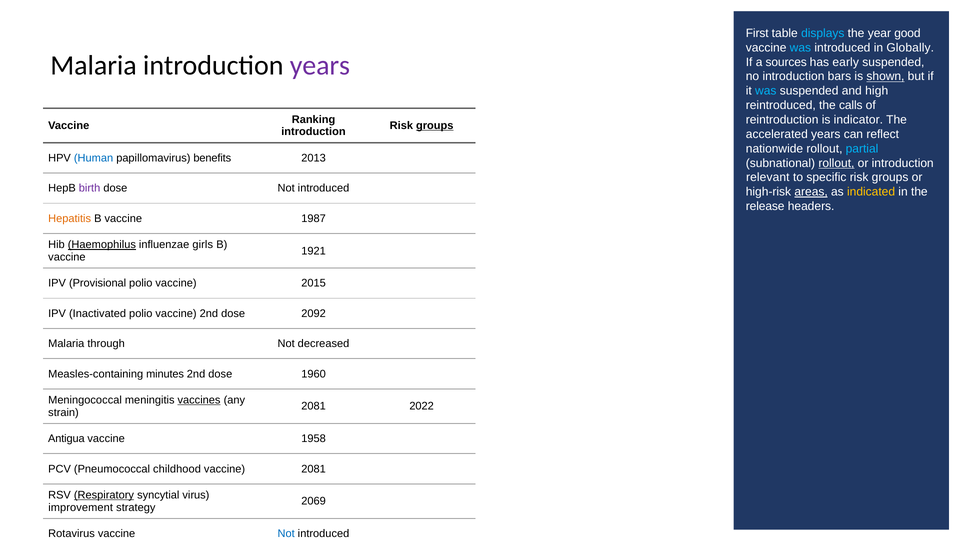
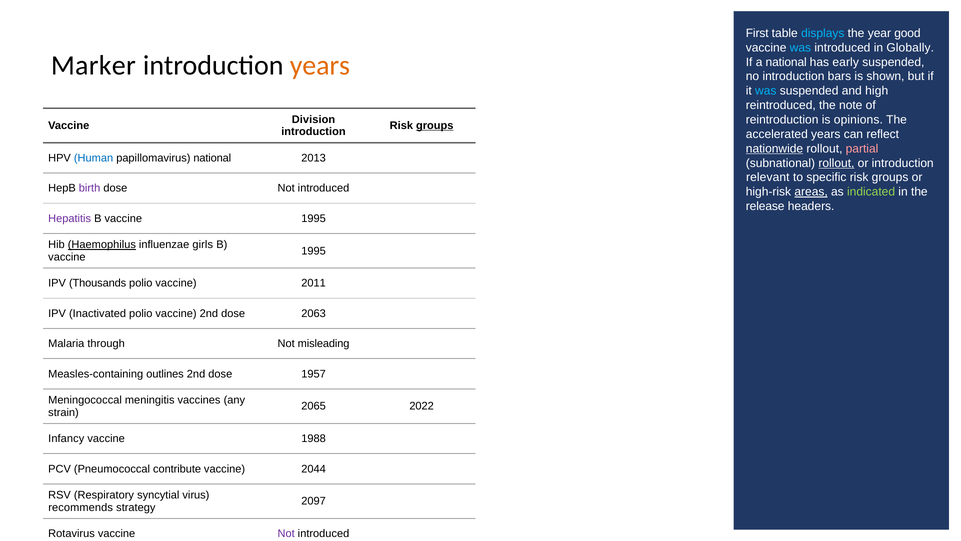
Malaria: Malaria -> Marker (93, 66)
years colour: purple -> orange (320, 66)
a sources: sources -> national (786, 62)
shown underline: present -> none (885, 76)
calls: calls -> note (851, 105)
indicator: indicator -> opinions (858, 120)
Ranking: Ranking -> Division (313, 119)
nationwide underline: none -> present (774, 149)
partial colour: light blue -> pink (862, 149)
papillomavirus benefits: benefits -> national (212, 158)
indicated colour: yellow -> light green (871, 192)
Hepatitis colour: orange -> purple (70, 218)
1987: 1987 -> 1995 (314, 218)
1921: 1921 -> 1995 (314, 251)
Provisional: Provisional -> Thousands (98, 283)
2015: 2015 -> 2011 (314, 283)
2092: 2092 -> 2063 (314, 313)
decreased: decreased -> misleading (324, 343)
minutes: minutes -> outlines (165, 374)
1960: 1960 -> 1957 (314, 374)
vaccines underline: present -> none (199, 400)
2081: 2081 -> 2065 (314, 406)
Antigua: Antigua -> Infancy (66, 438)
1958: 1958 -> 1988 (314, 438)
childhood: childhood -> contribute (177, 469)
vaccine 2081: 2081 -> 2044 (314, 469)
Respiratory underline: present -> none (104, 495)
2069: 2069 -> 2097 (314, 501)
improvement: improvement -> recommends (81, 507)
Not colour: blue -> purple (286, 533)
